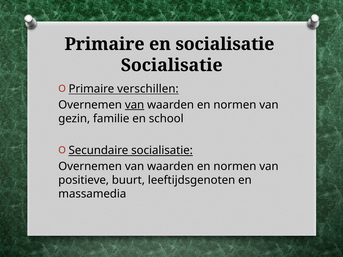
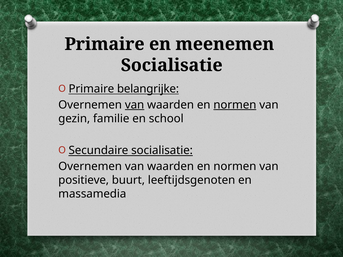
en socialisatie: socialisatie -> meenemen (225, 44)
verschillen: verschillen -> belangrijke (148, 89)
normen underline: none -> present (235, 105)
